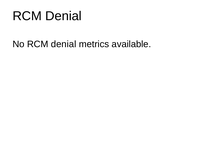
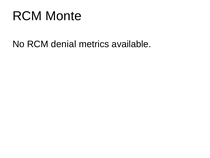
Denial: Denial -> Monte (63, 16)
